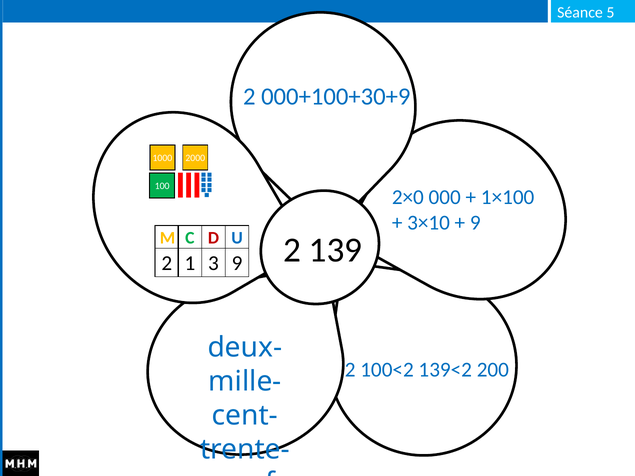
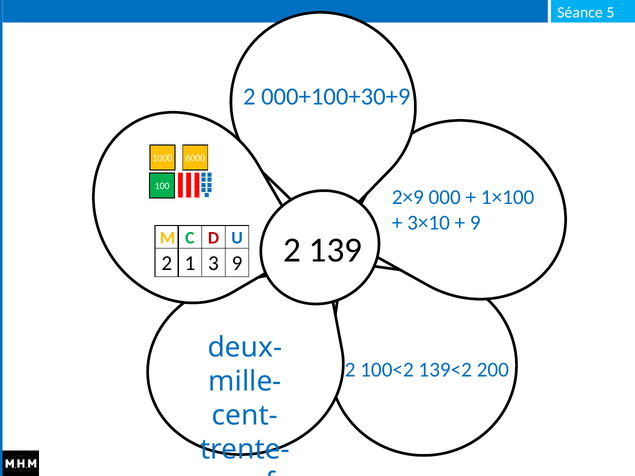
2000: 2000 -> 6000 (195, 158)
2×0: 2×0 -> 2×9 (408, 197)
